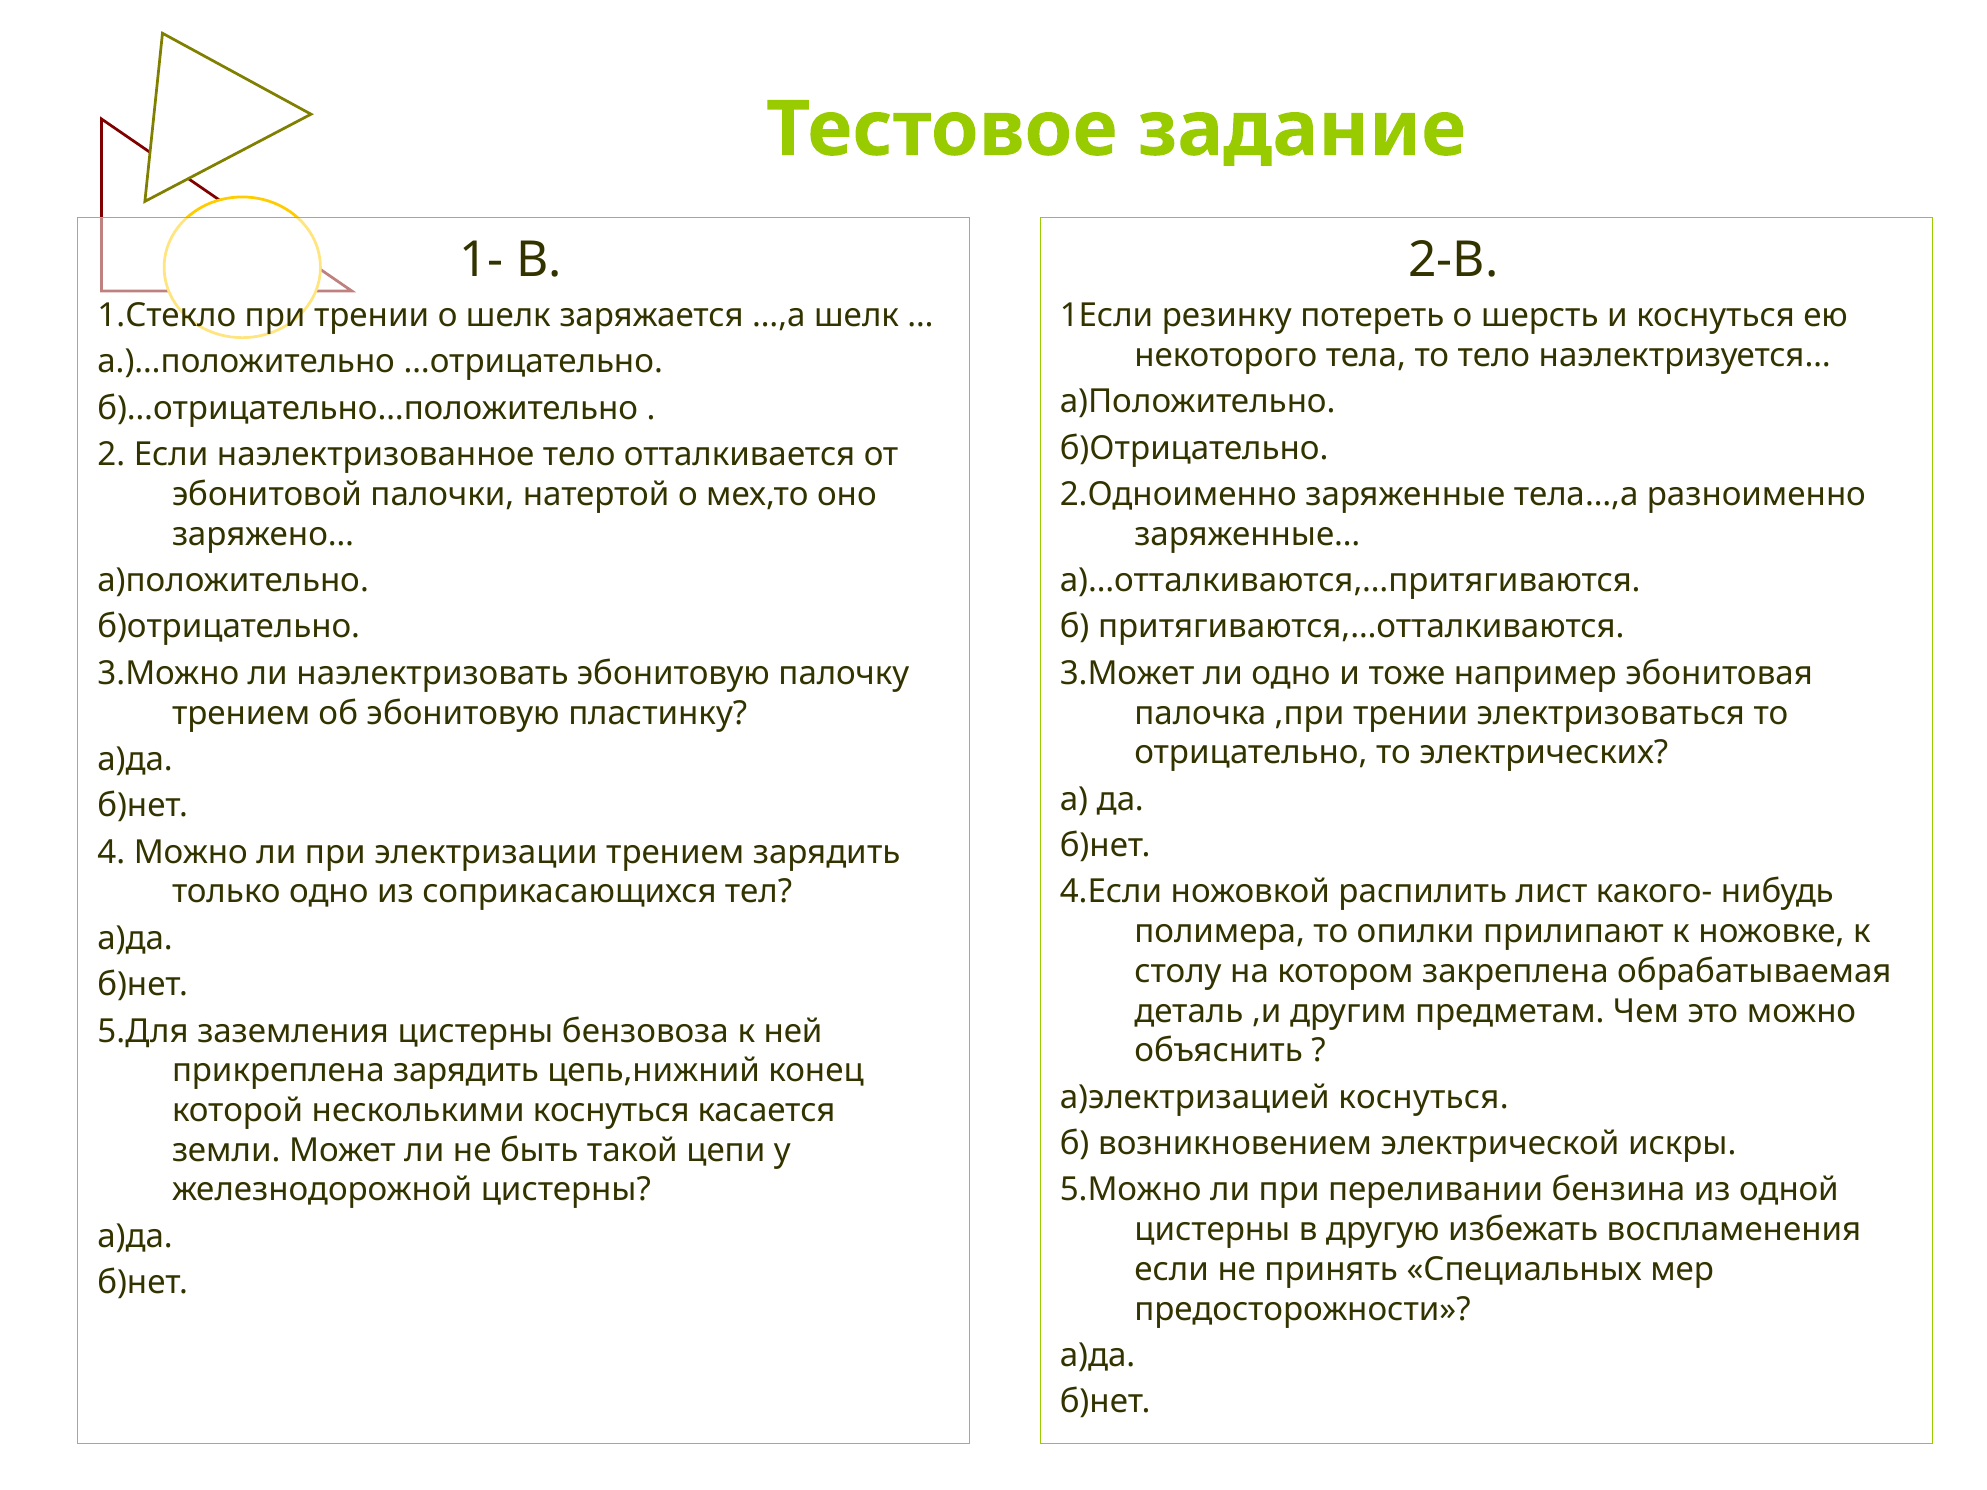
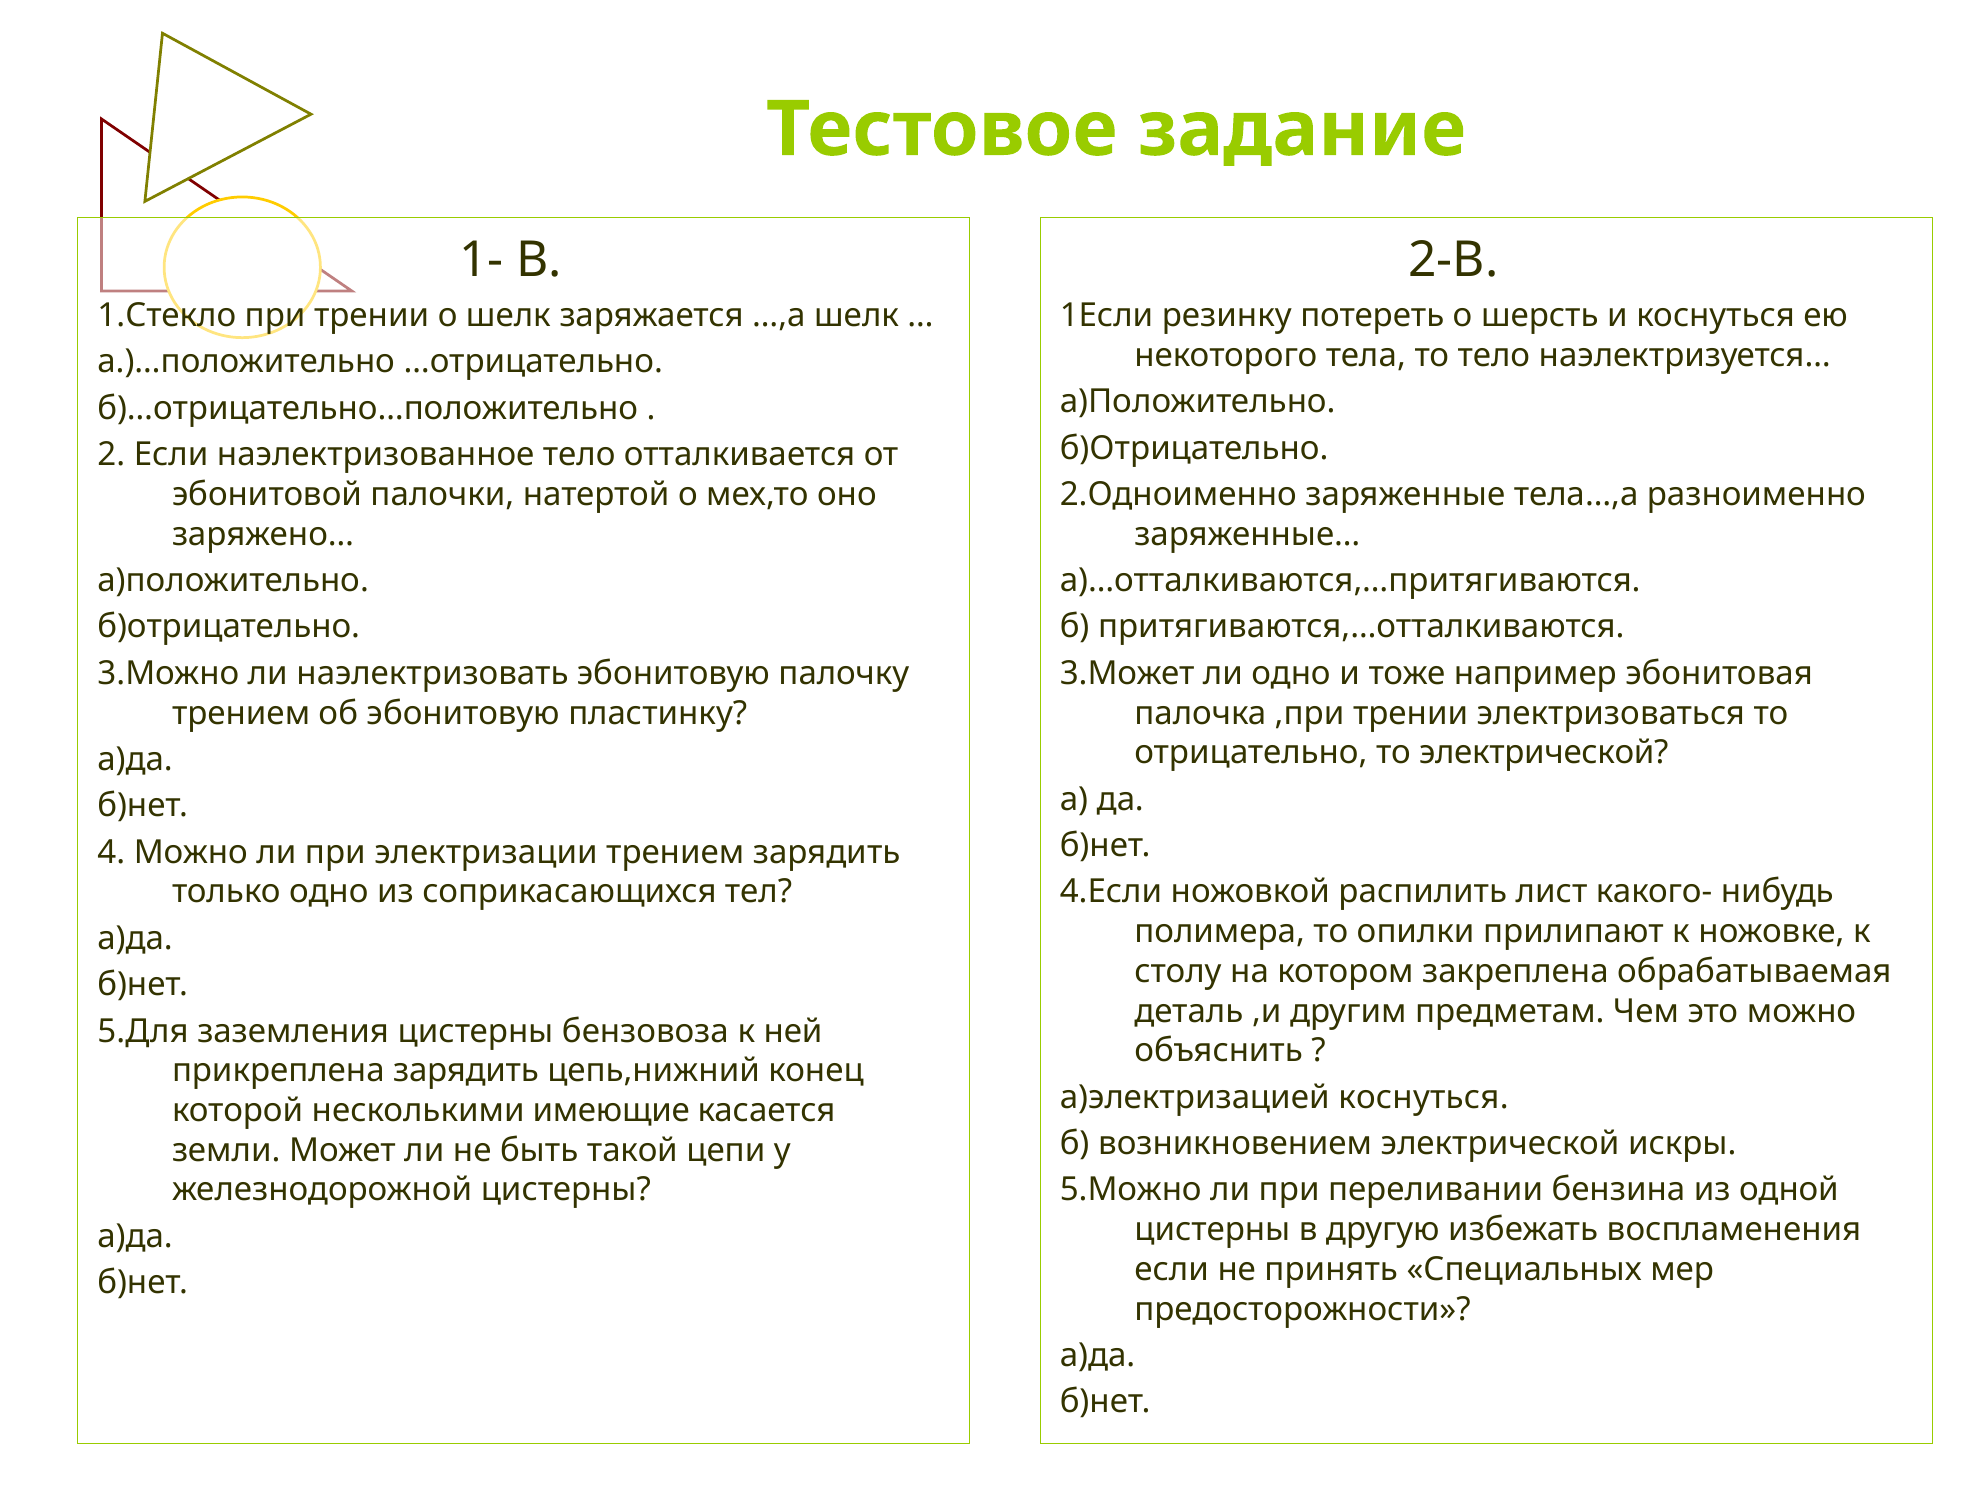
то электрических: электрических -> электрической (1544, 753)
несколькими коснуться: коснуться -> имеющие (611, 1111)
